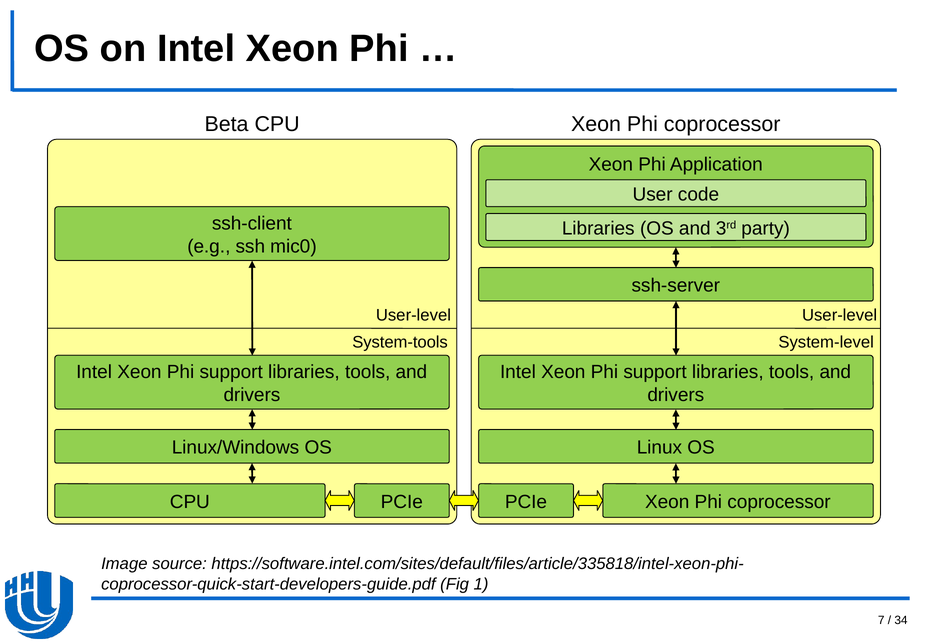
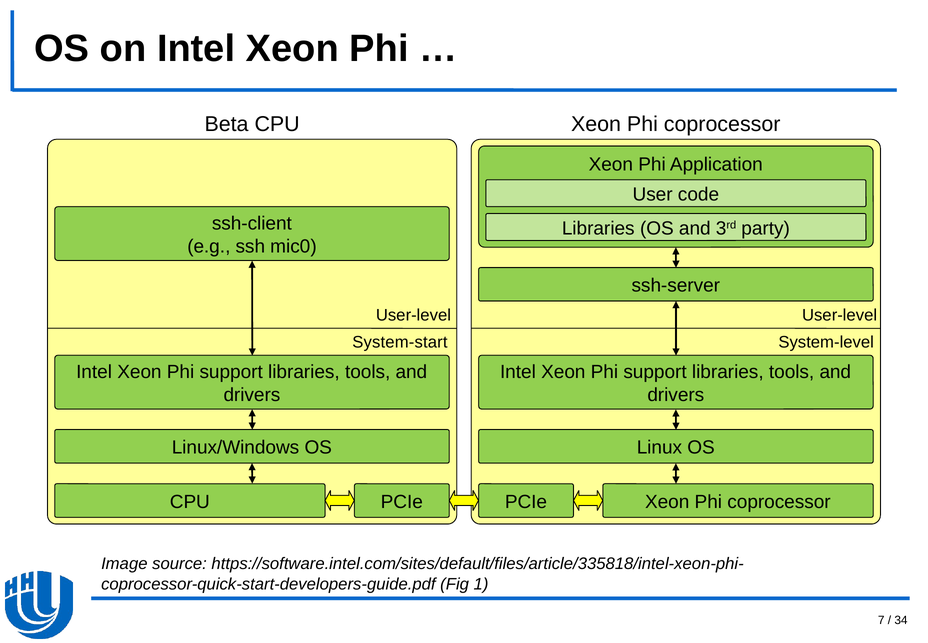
System-tools: System-tools -> System-start (400, 342)
